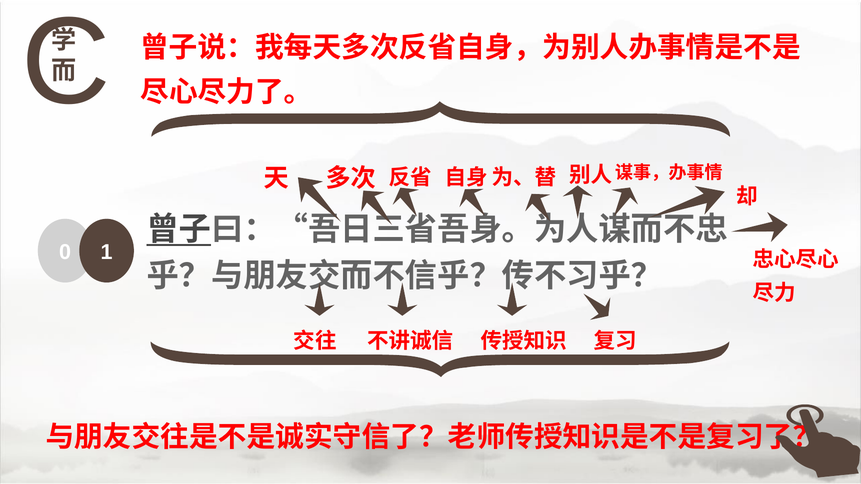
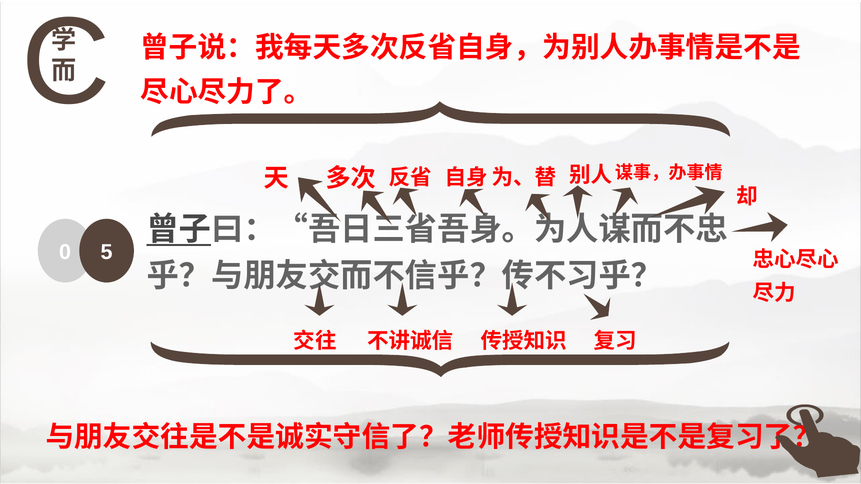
1: 1 -> 5 (107, 252)
